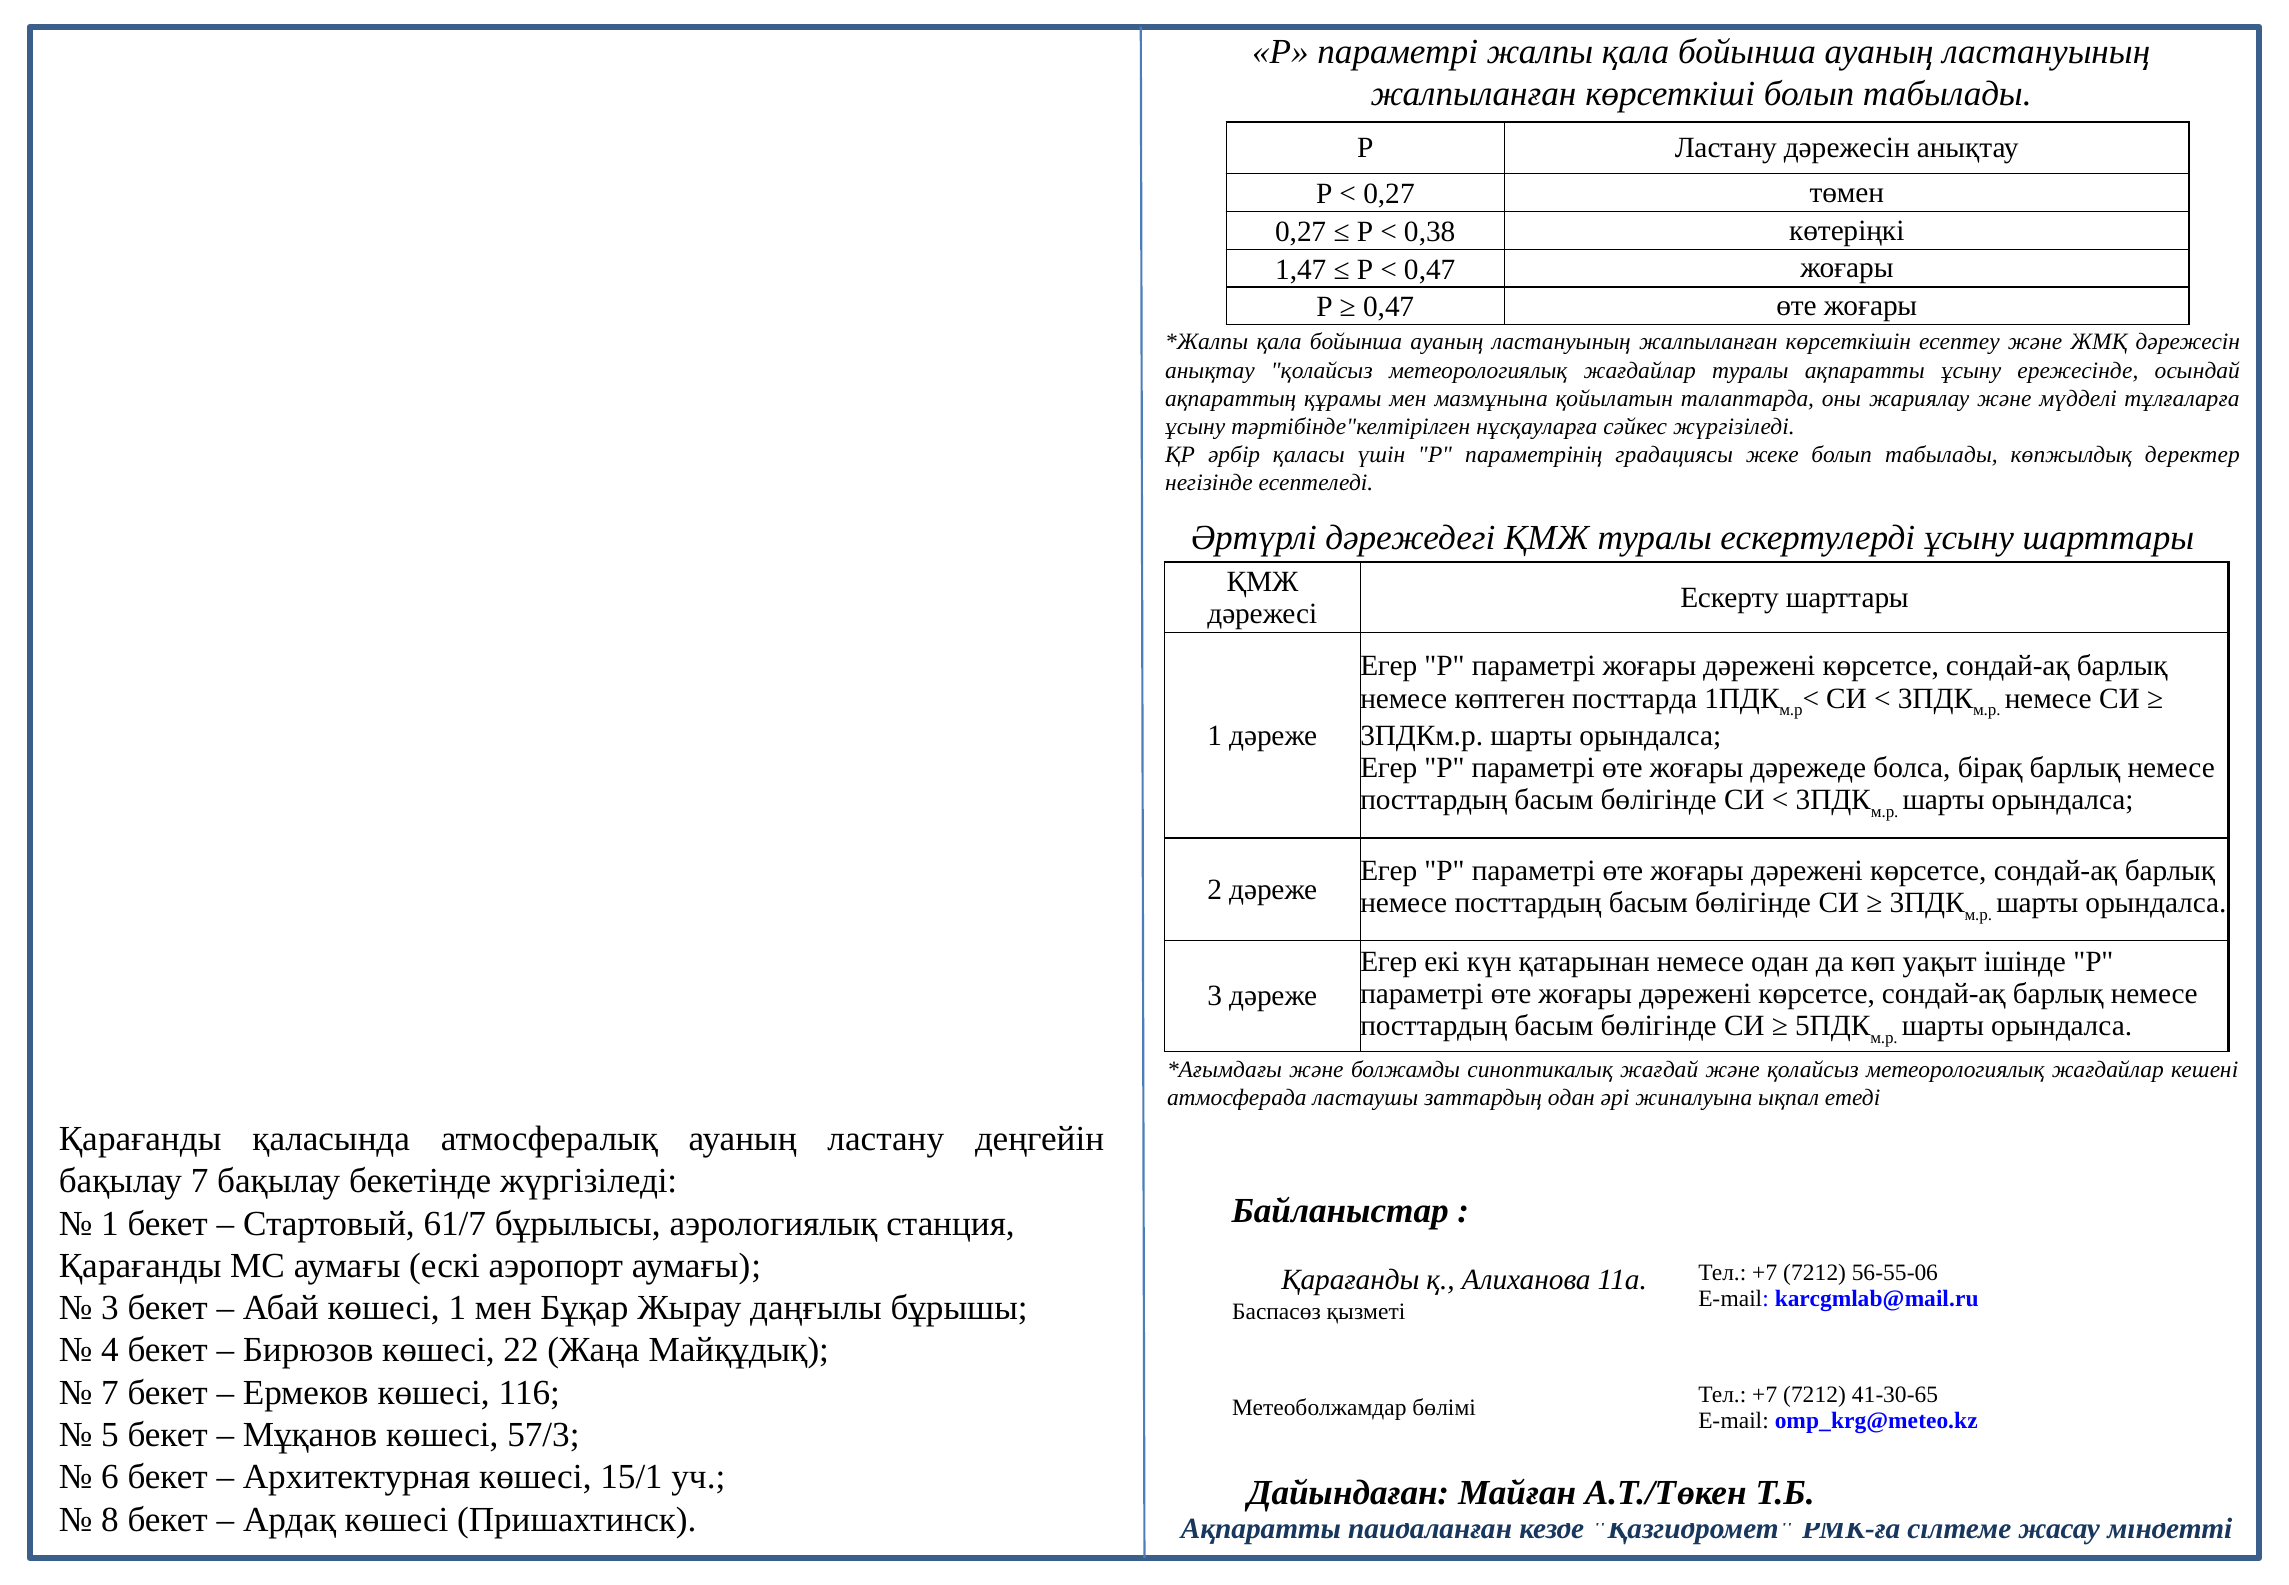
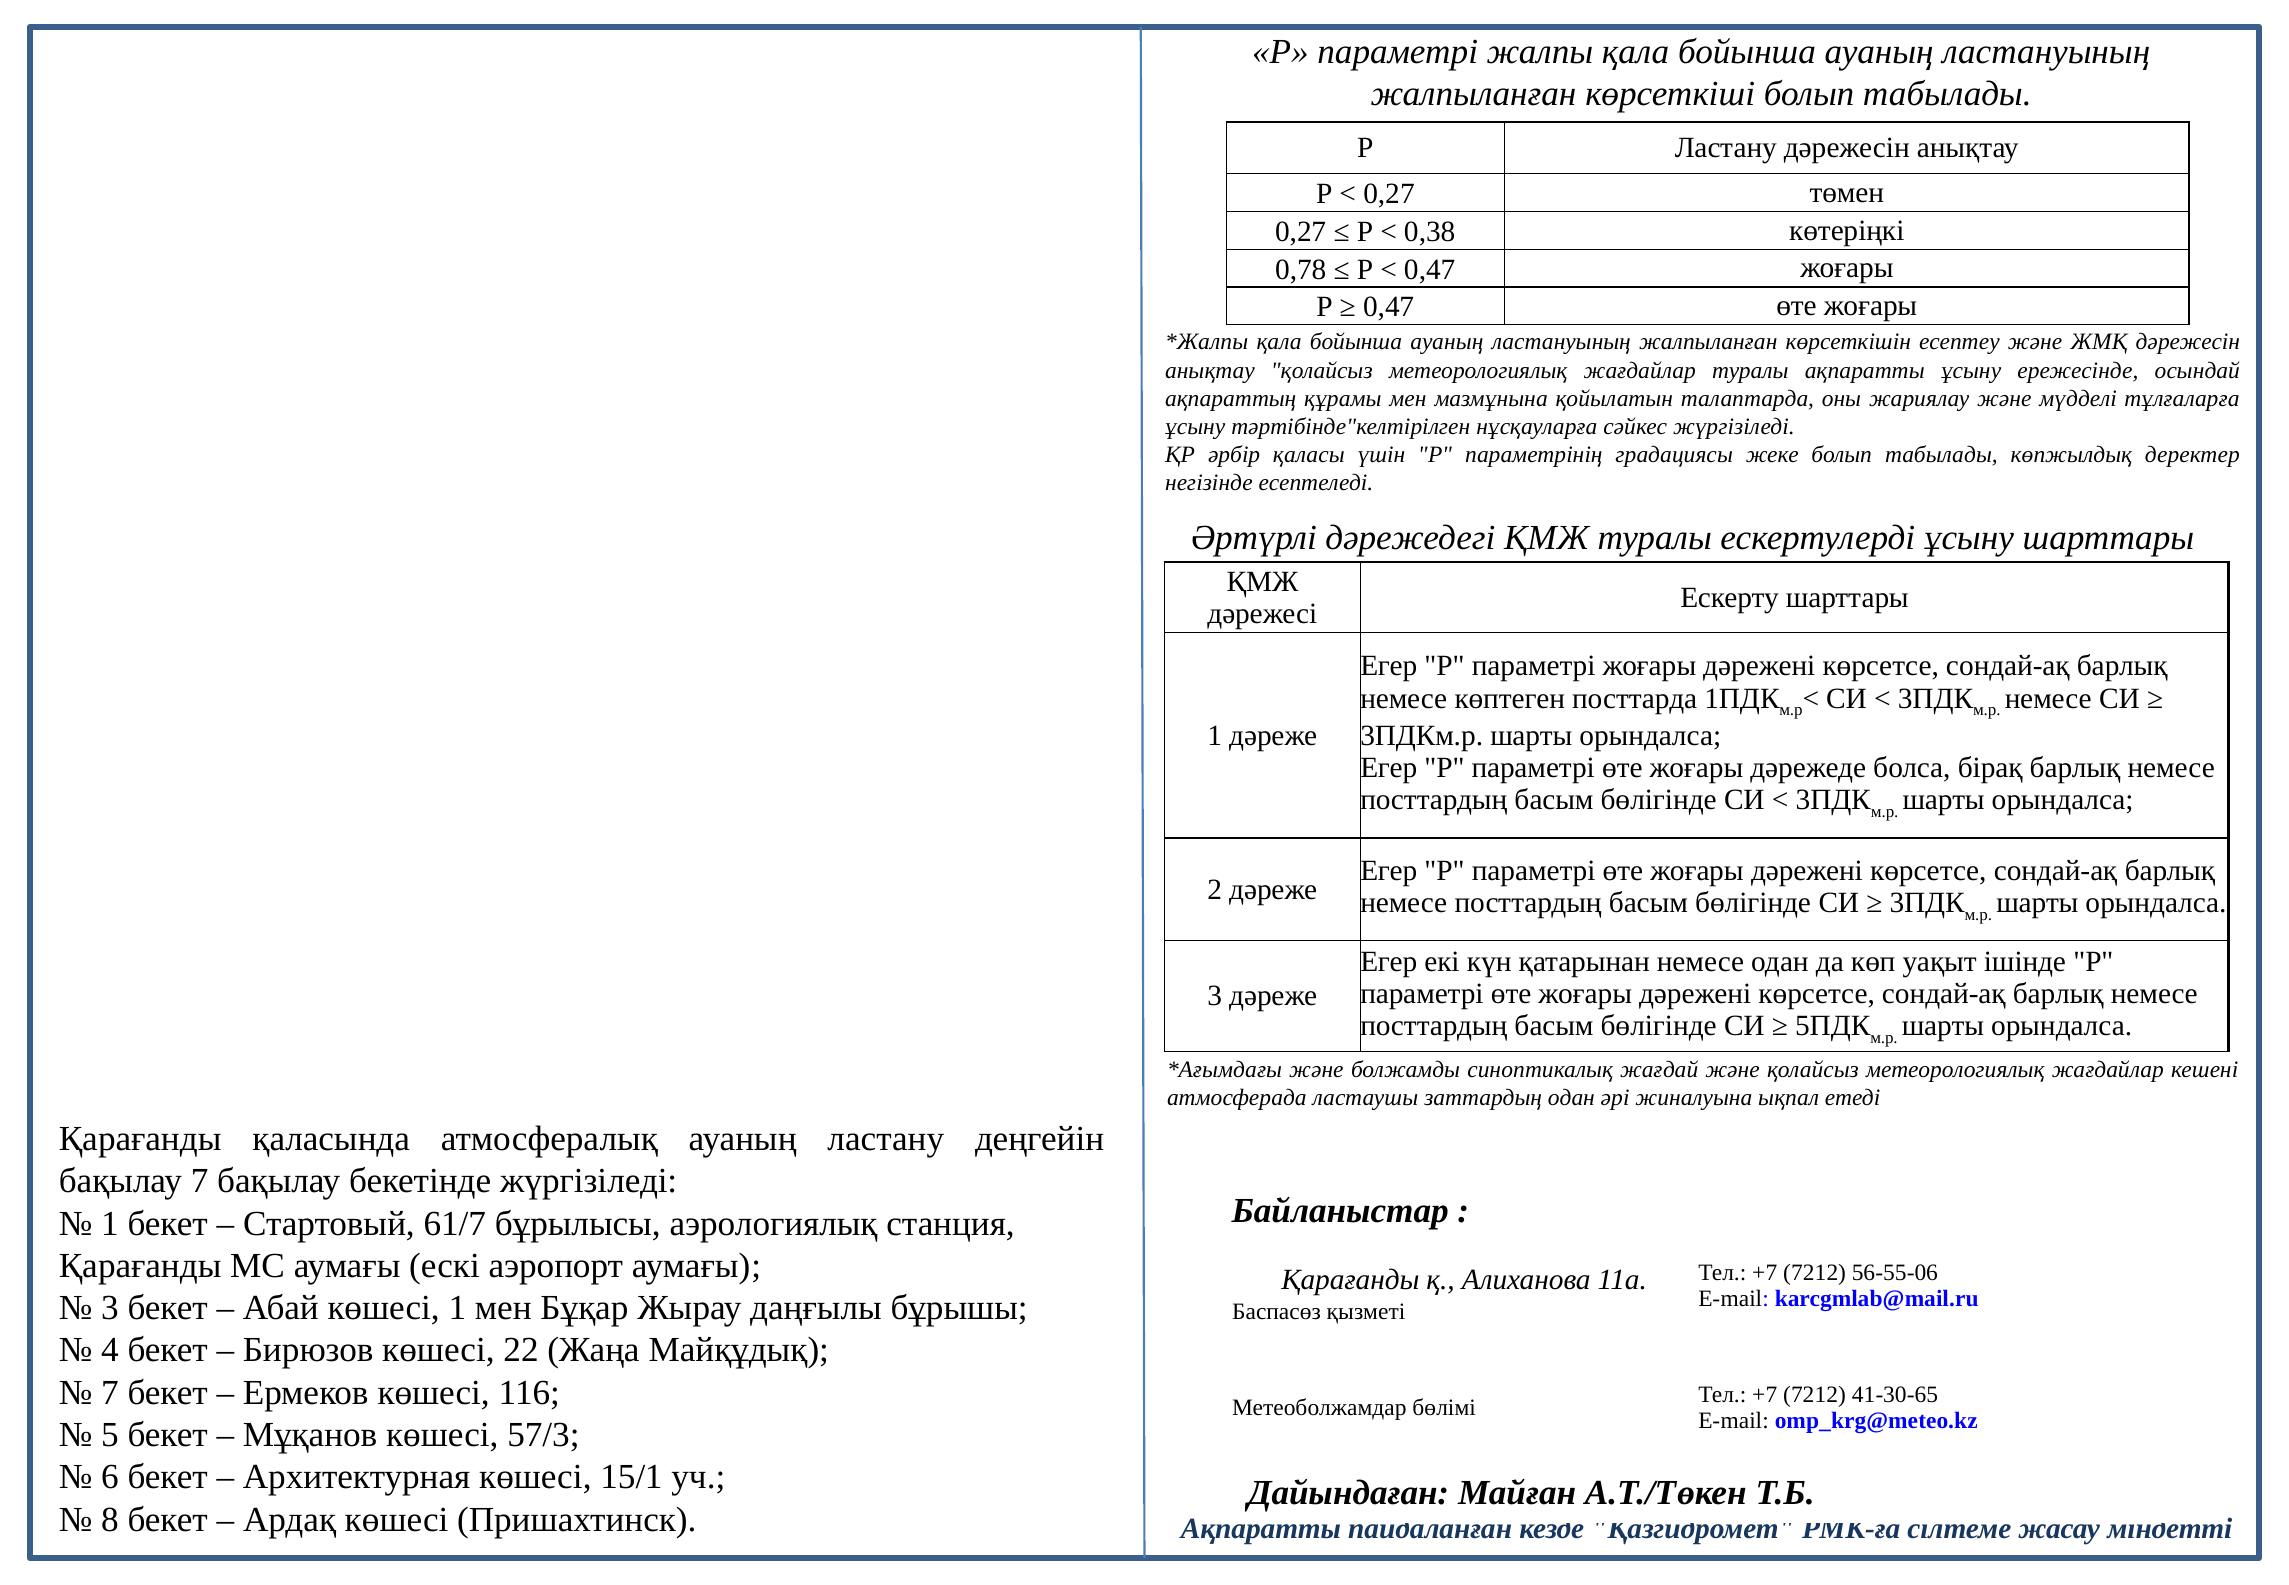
1,47: 1,47 -> 0,78 (1301, 269)
